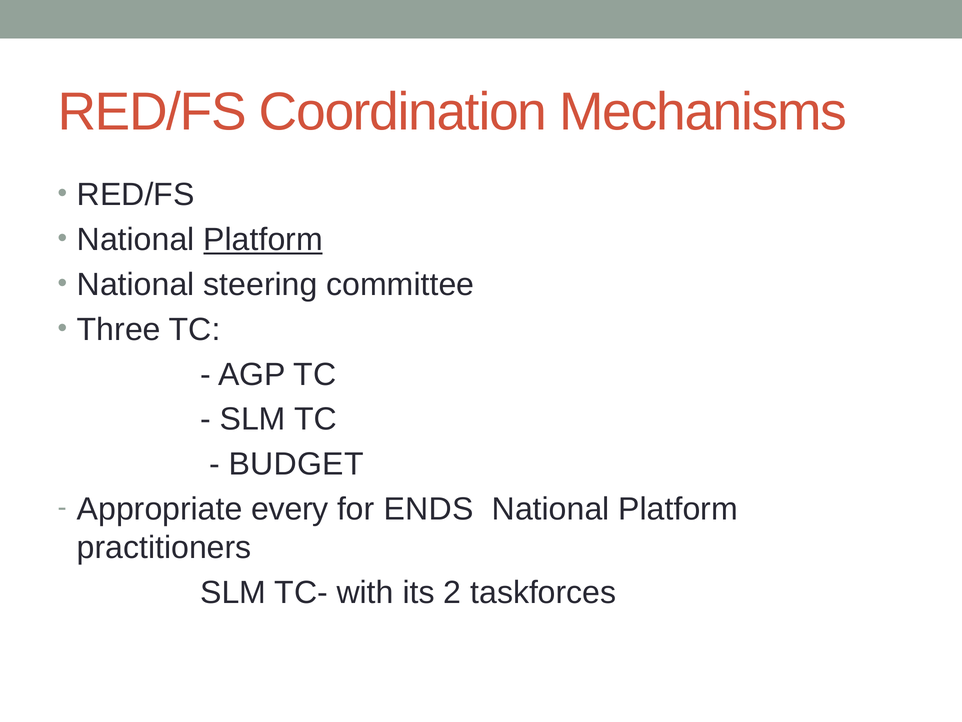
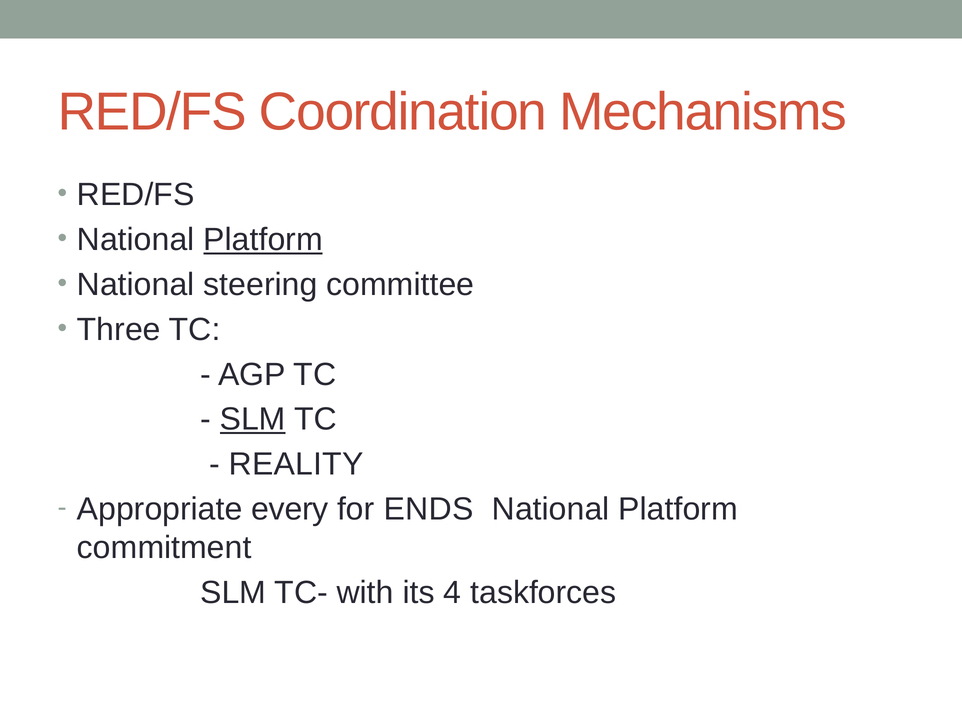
SLM underline: none -> present (253, 419)
BUDGET: BUDGET -> REALITY (296, 464)
practitioners: practitioners -> commitment (164, 547)
2: 2 -> 4 (452, 592)
